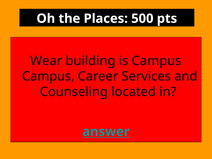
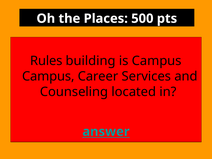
Wear: Wear -> Rules (46, 61)
